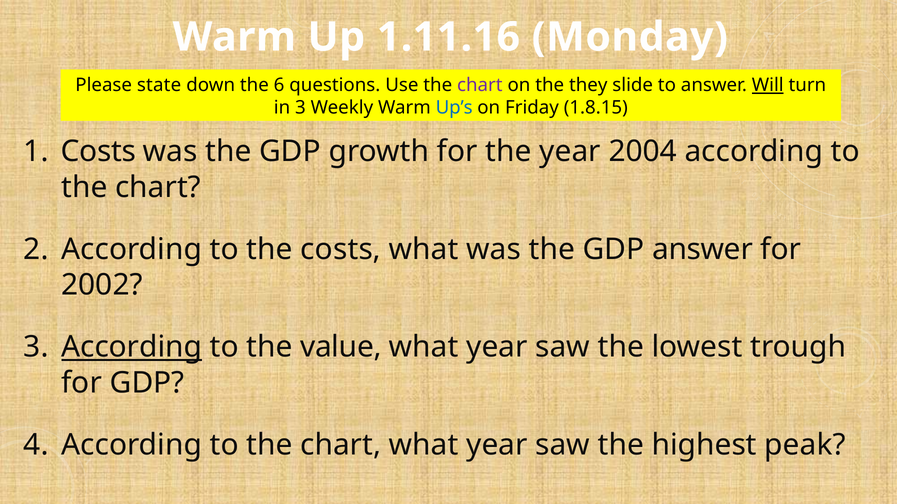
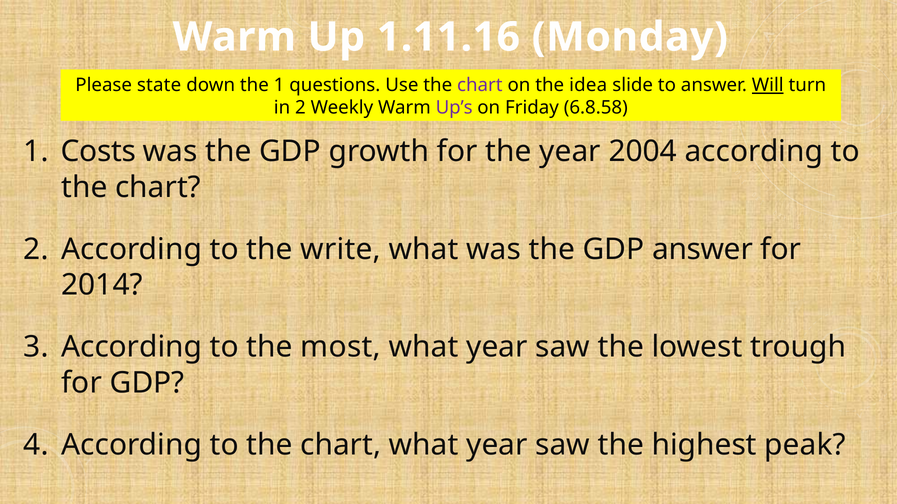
the 6: 6 -> 1 (279, 85)
they: they -> idea (588, 85)
in 3: 3 -> 2 (300, 108)
Up’s colour: blue -> purple (454, 108)
1.8.15: 1.8.15 -> 6.8.58 (596, 108)
the costs: costs -> write (341, 250)
2002: 2002 -> 2014 (102, 285)
According underline: present -> none (132, 347)
value: value -> most (341, 347)
